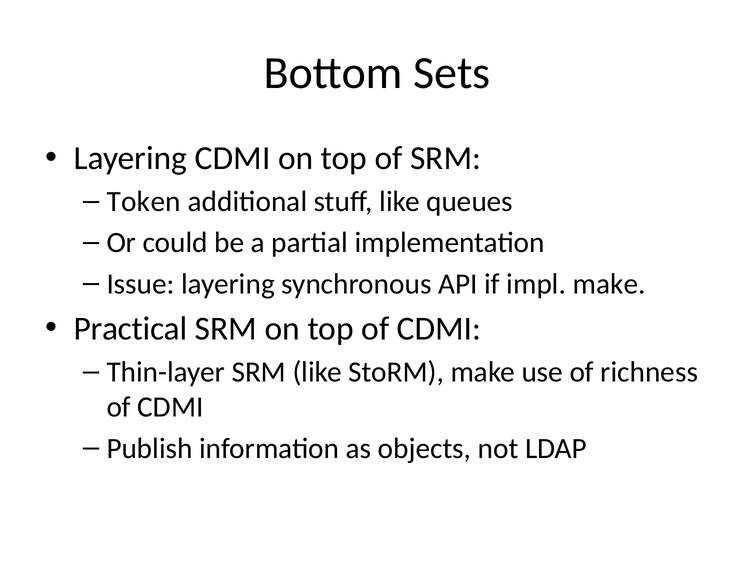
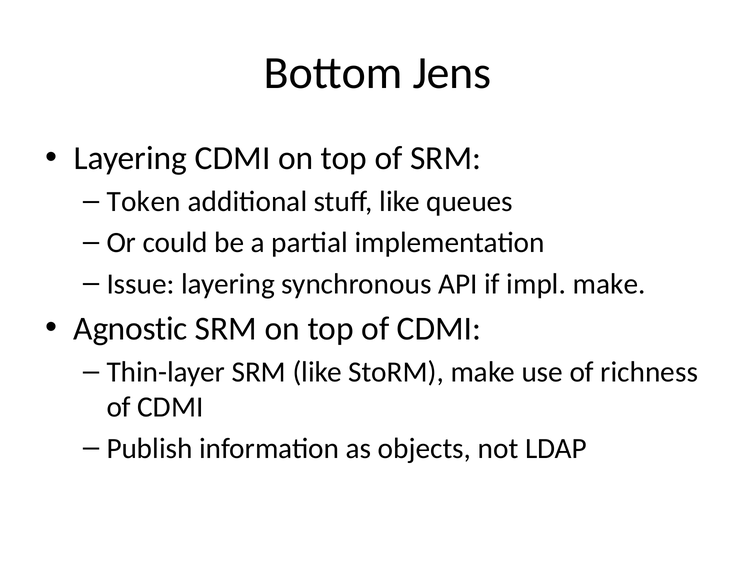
Sets: Sets -> Jens (452, 73)
Practical: Practical -> Agnostic (131, 328)
